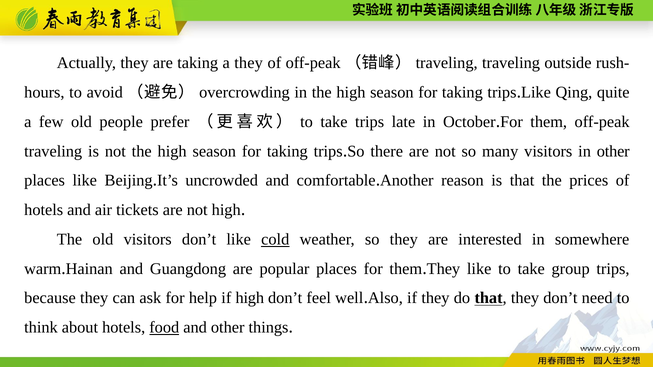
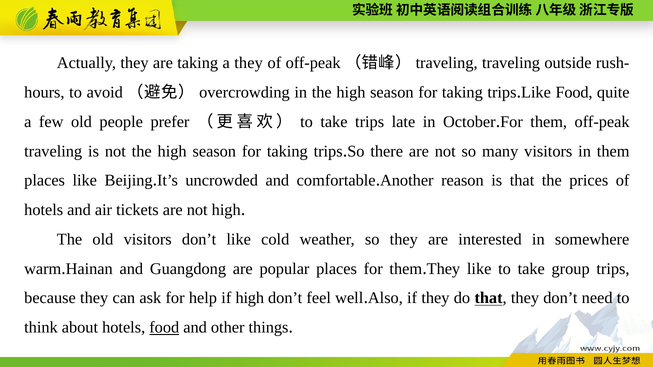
Like Qing: Qing -> Food (574, 93)
in other: other -> them (613, 151)
cold underline: present -> none (275, 239)
